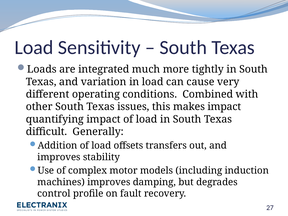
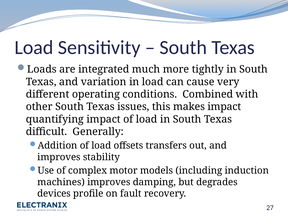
control: control -> devices (54, 194)
